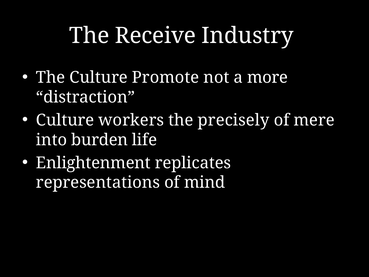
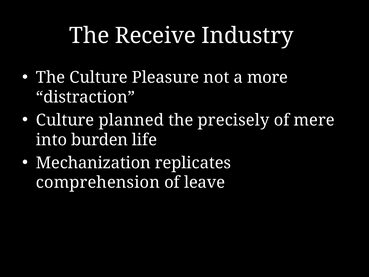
Promote: Promote -> Pleasure (166, 77)
workers: workers -> planned (131, 120)
Enlightenment: Enlightenment -> Mechanization (93, 163)
representations: representations -> comprehension (98, 182)
mind: mind -> leave (205, 182)
